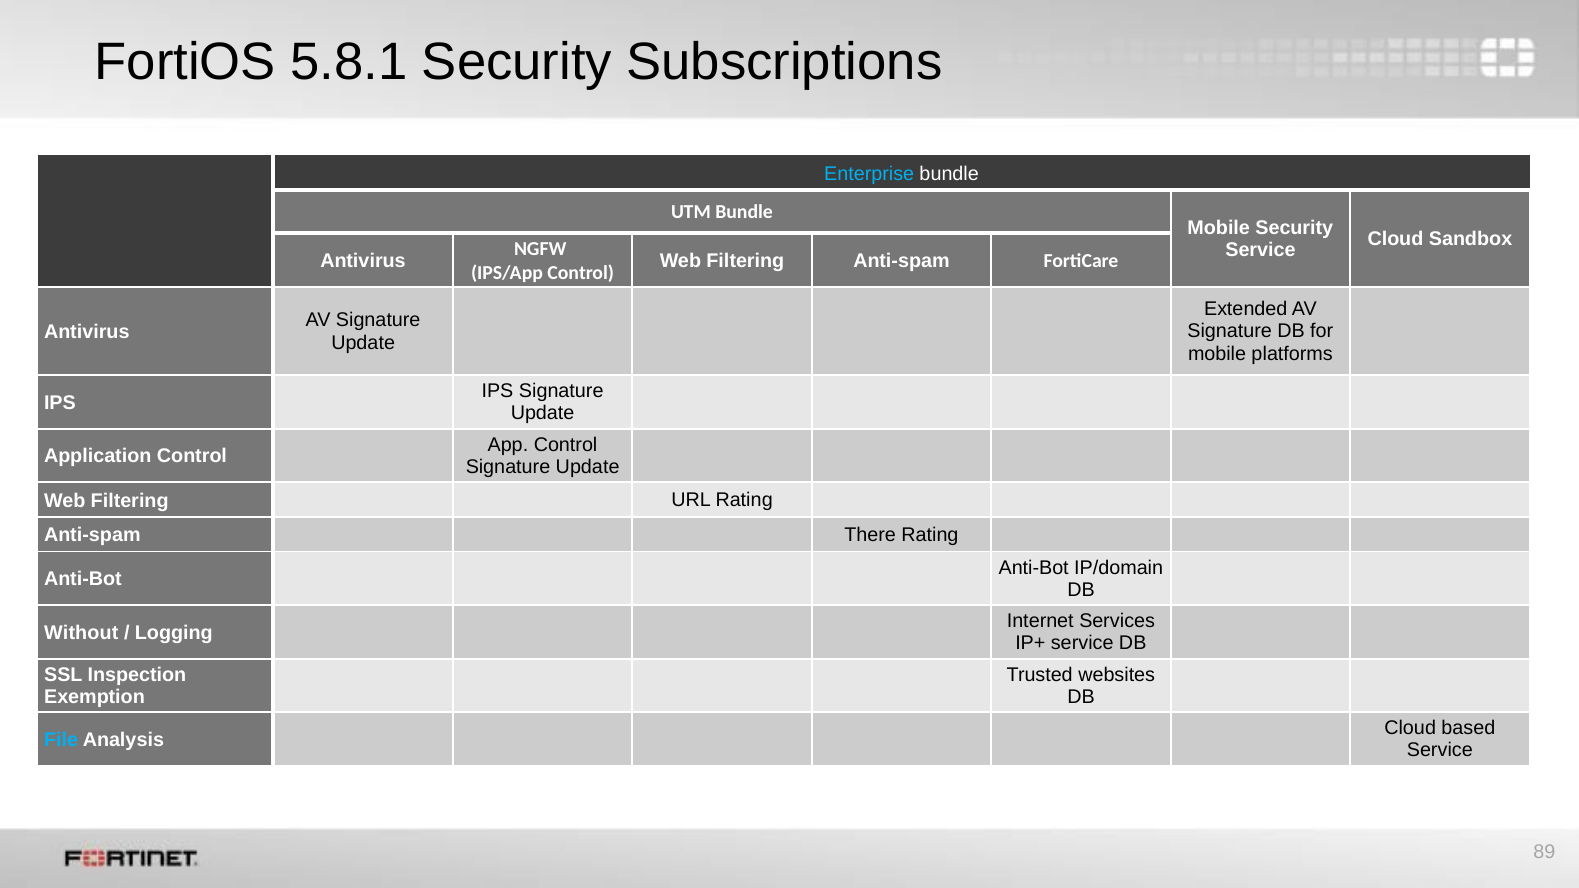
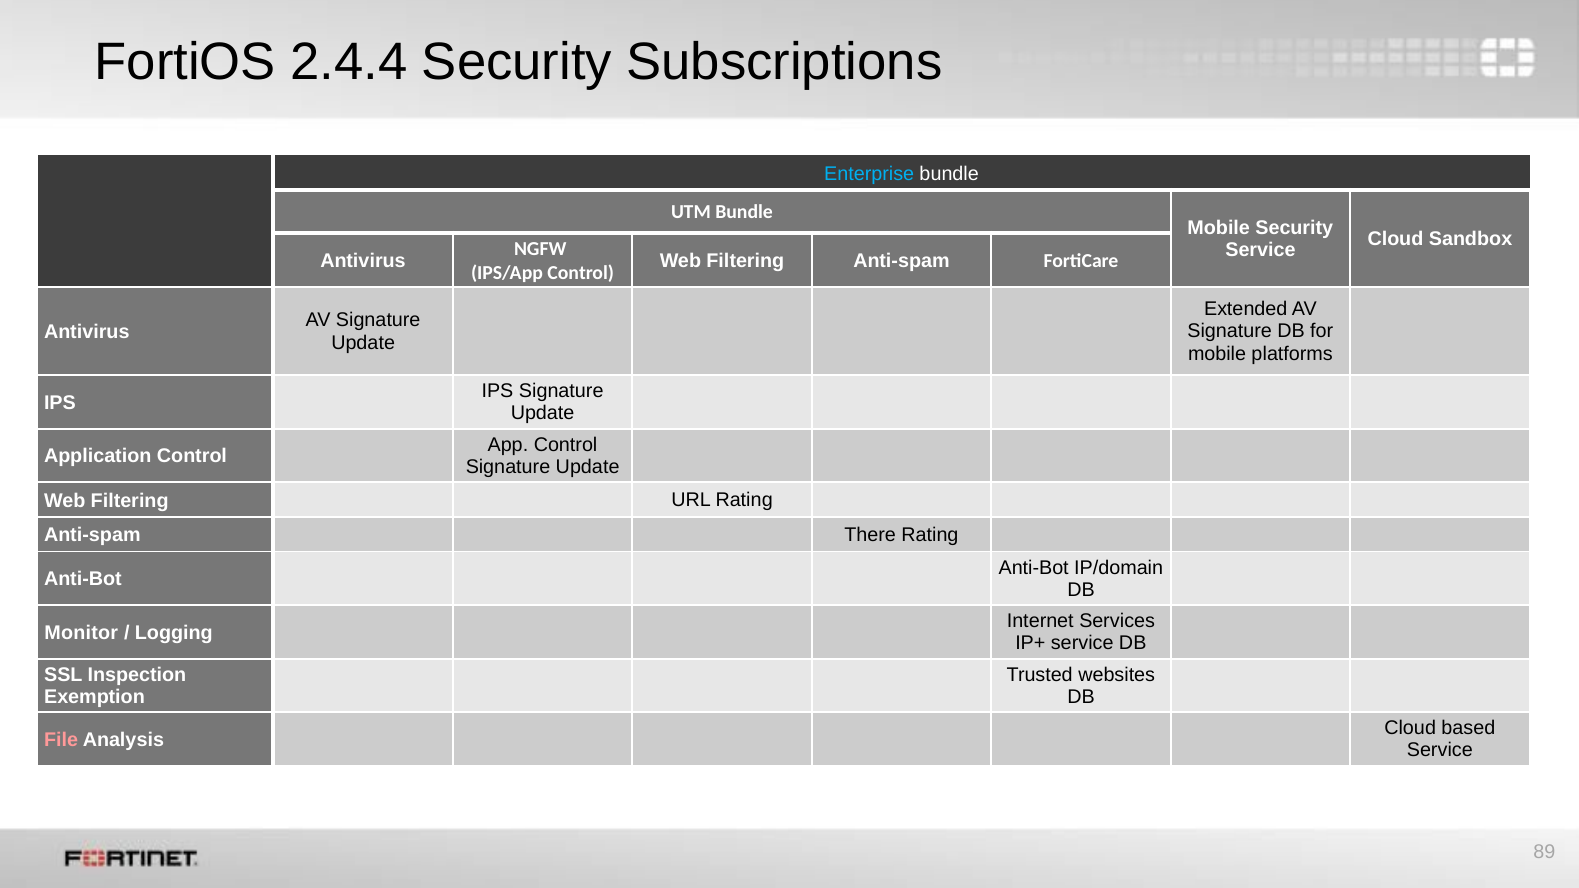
5.8.1: 5.8.1 -> 2.4.4 (349, 62)
Without: Without -> Monitor (81, 633)
File colour: light blue -> pink (61, 740)
